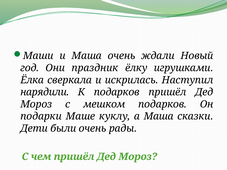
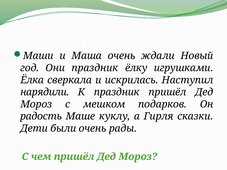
К подарков: подарков -> праздник (117, 92)
подарки: подарки -> радость (41, 116)
а Маша: Маша -> Гирля (159, 116)
